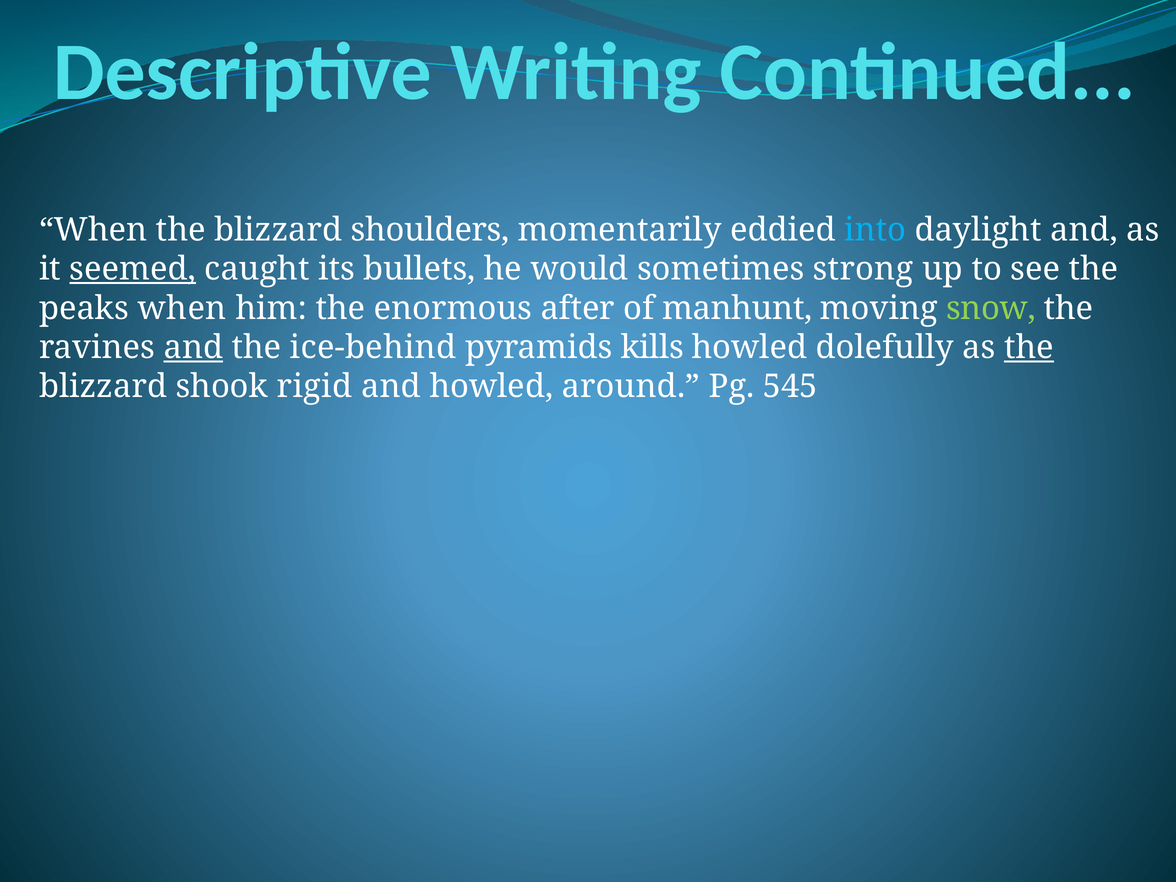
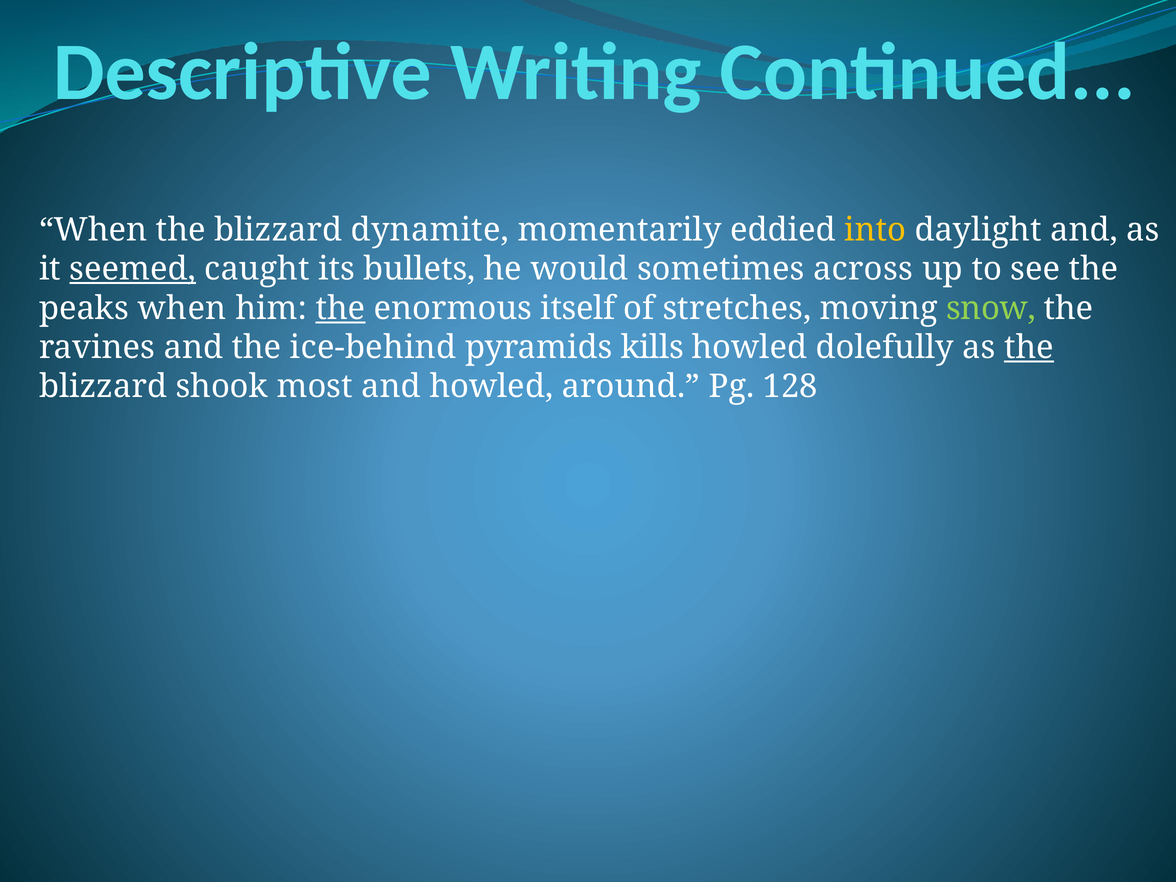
shoulders: shoulders -> dynamite (430, 230)
into colour: light blue -> yellow (875, 230)
strong: strong -> across (863, 269)
the underline: none -> present (340, 308)
after: after -> itself (578, 308)
manhunt: manhunt -> stretches (737, 308)
and underline: present -> none (193, 347)
rigid: rigid -> most (315, 387)
545: 545 -> 128 (790, 387)
